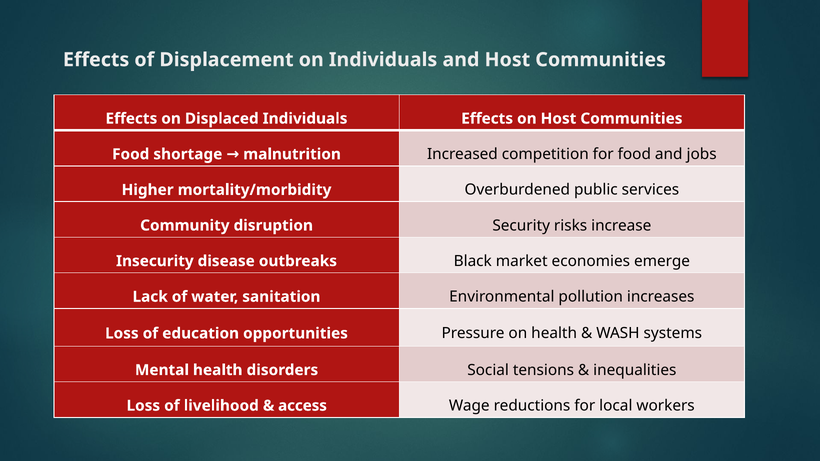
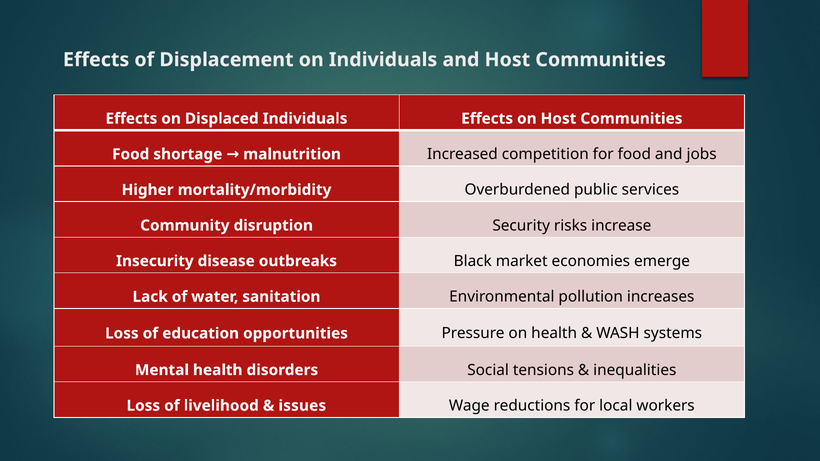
access: access -> issues (302, 406)
